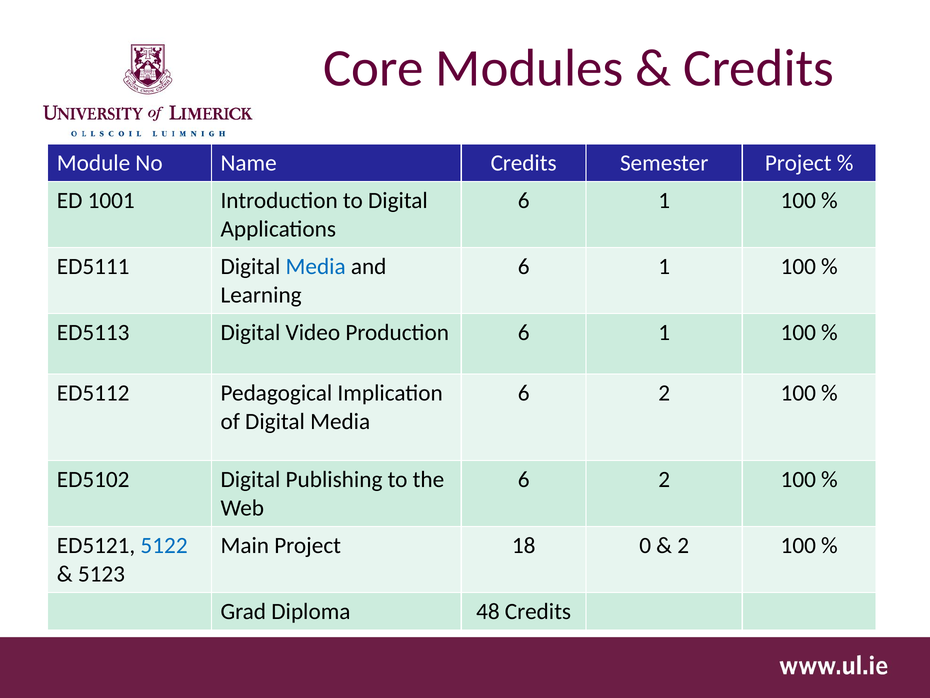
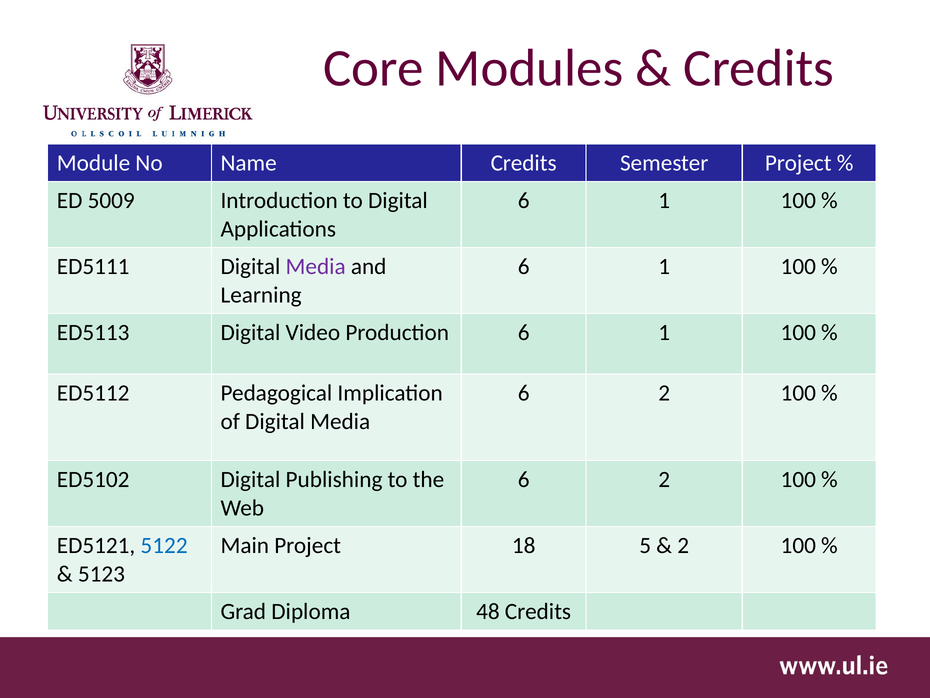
1001: 1001 -> 5009 (111, 200)
Media colour: blue -> purple (316, 266)
0: 0 -> 5 (645, 545)
